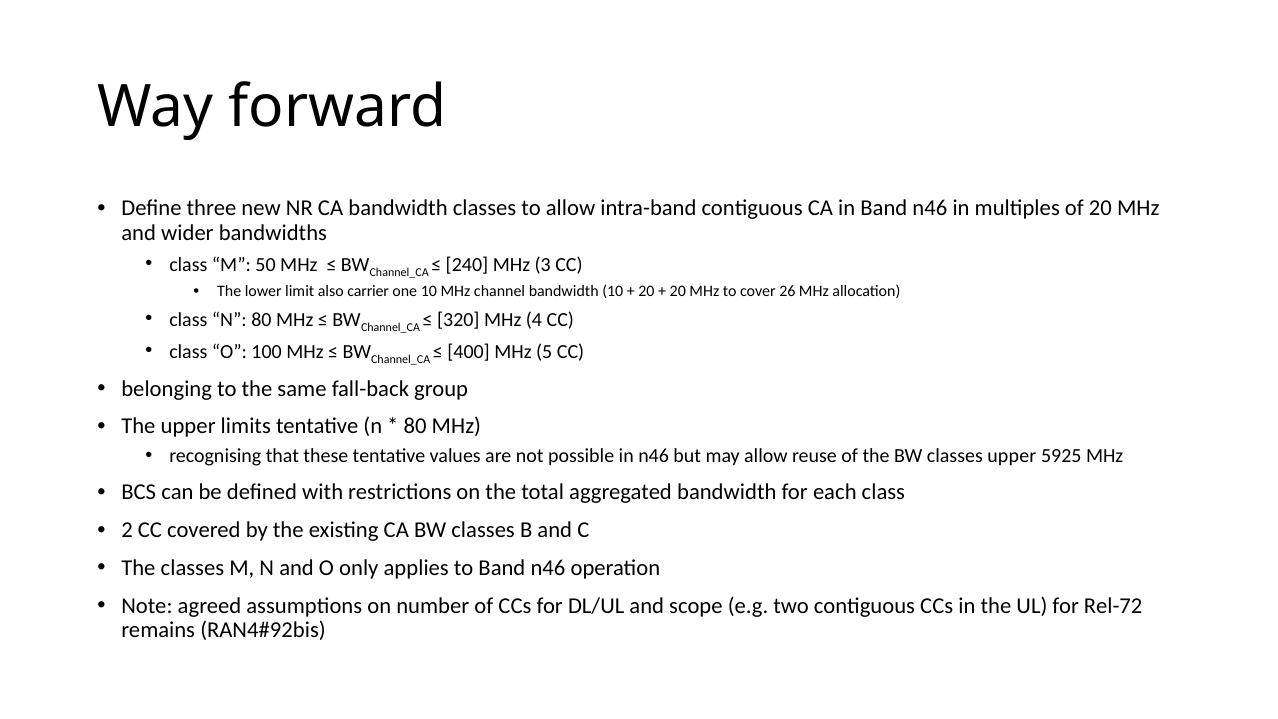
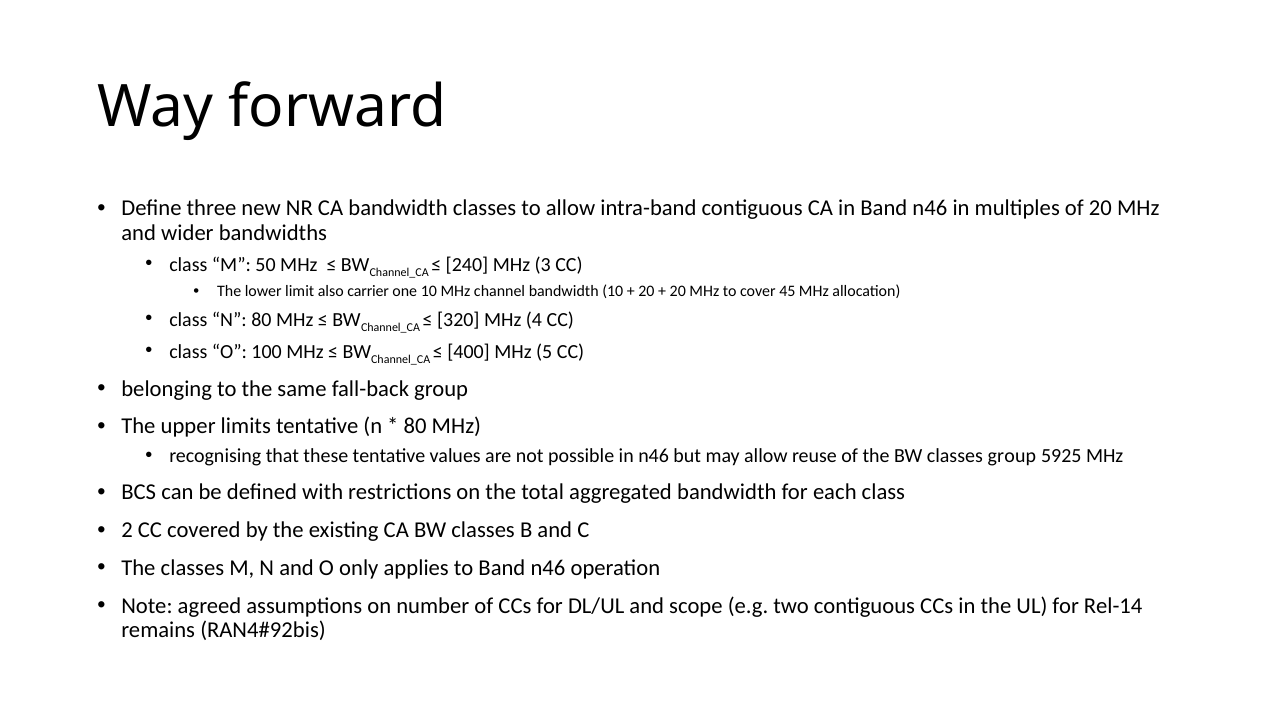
26: 26 -> 45 (787, 292)
classes upper: upper -> group (1012, 456)
Rel-72: Rel-72 -> Rel-14 (1113, 606)
